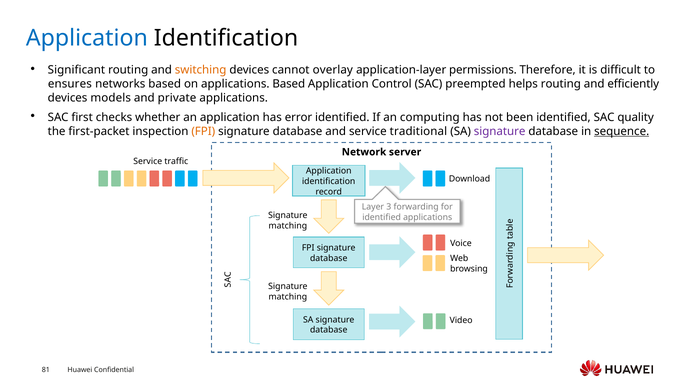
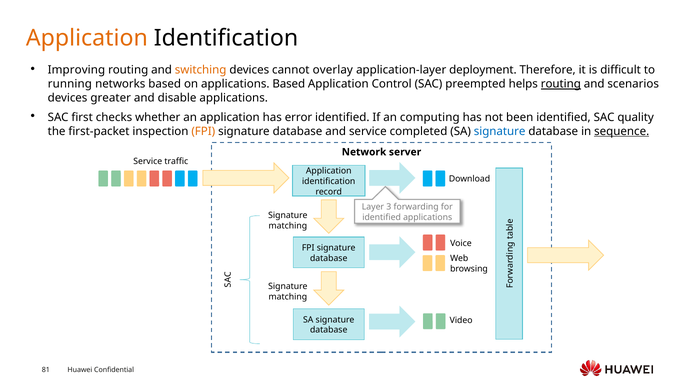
Application colour: blue -> orange (87, 38)
Significant: Significant -> Improving (76, 70)
permissions: permissions -> deployment (483, 70)
ensures: ensures -> running (70, 84)
routing underline: none -> present (561, 84)
efficiently: efficiently -> scenarios (633, 84)
models: models -> greater (111, 98)
private: private -> disable (177, 98)
traditional: traditional -> completed (419, 131)
signature colour: purple -> blue (500, 131)
